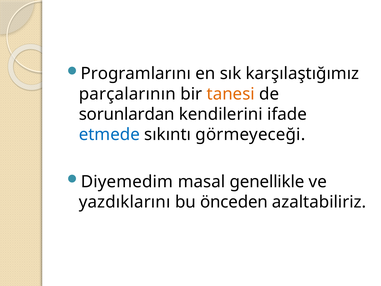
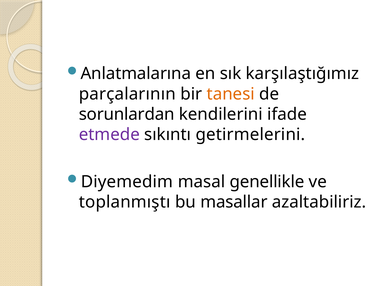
Programlarını: Programlarını -> Anlatmalarına (136, 74)
etmede colour: blue -> purple (109, 135)
görmeyeceği: görmeyeceği -> getirmelerini (250, 135)
yazdıklarını: yazdıklarını -> toplanmıştı (125, 202)
önceden: önceden -> masallar (234, 202)
